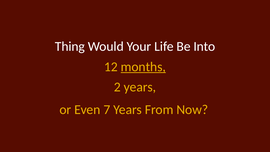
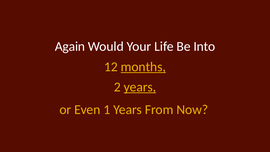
Thing: Thing -> Again (70, 46)
years underline: none -> present (140, 87)
7: 7 -> 1 (107, 109)
